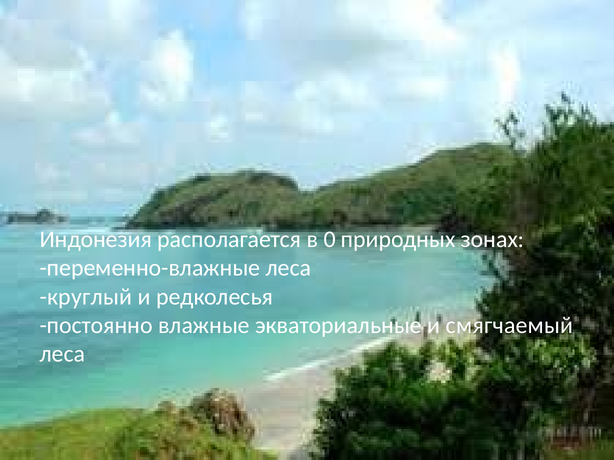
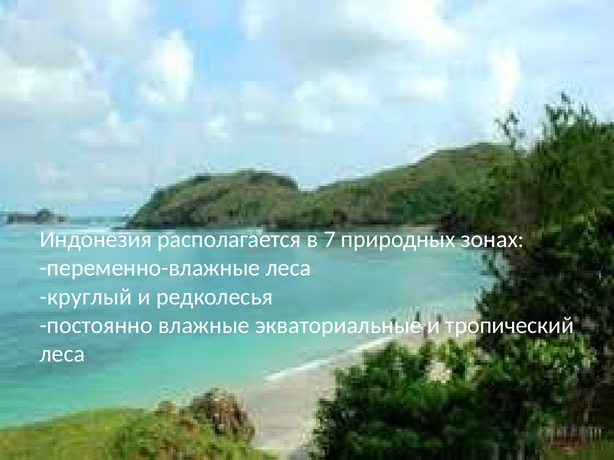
0: 0 -> 7 (330, 240)
смягчаемый: смягчаемый -> тропический (510, 326)
